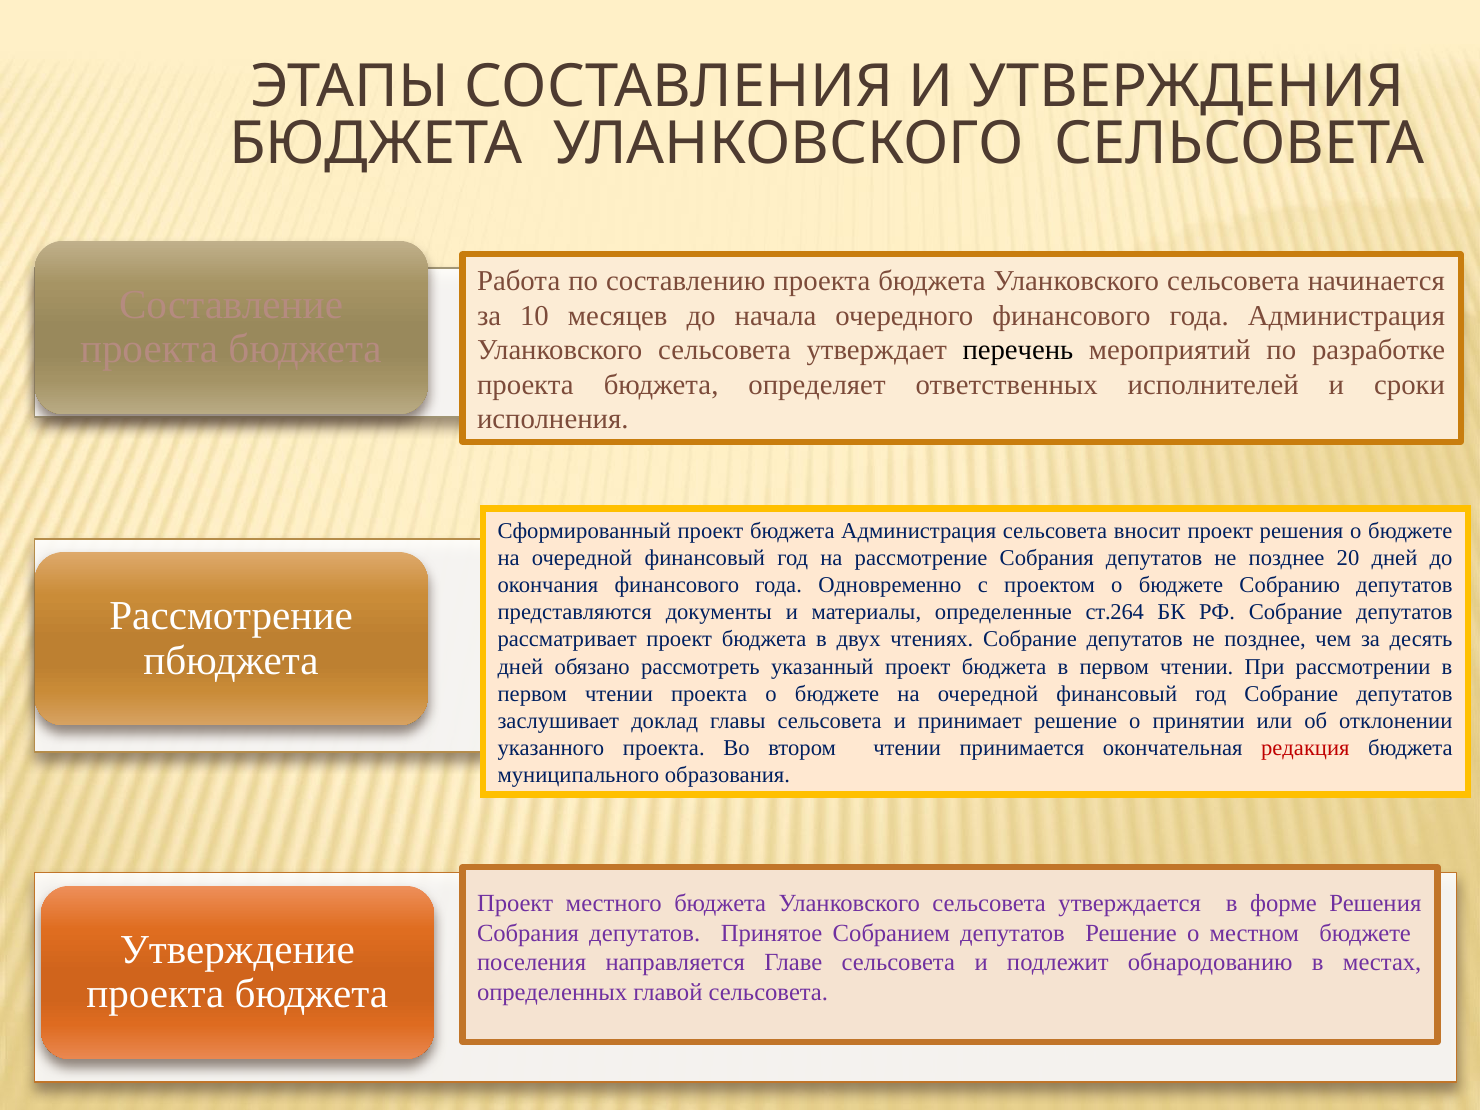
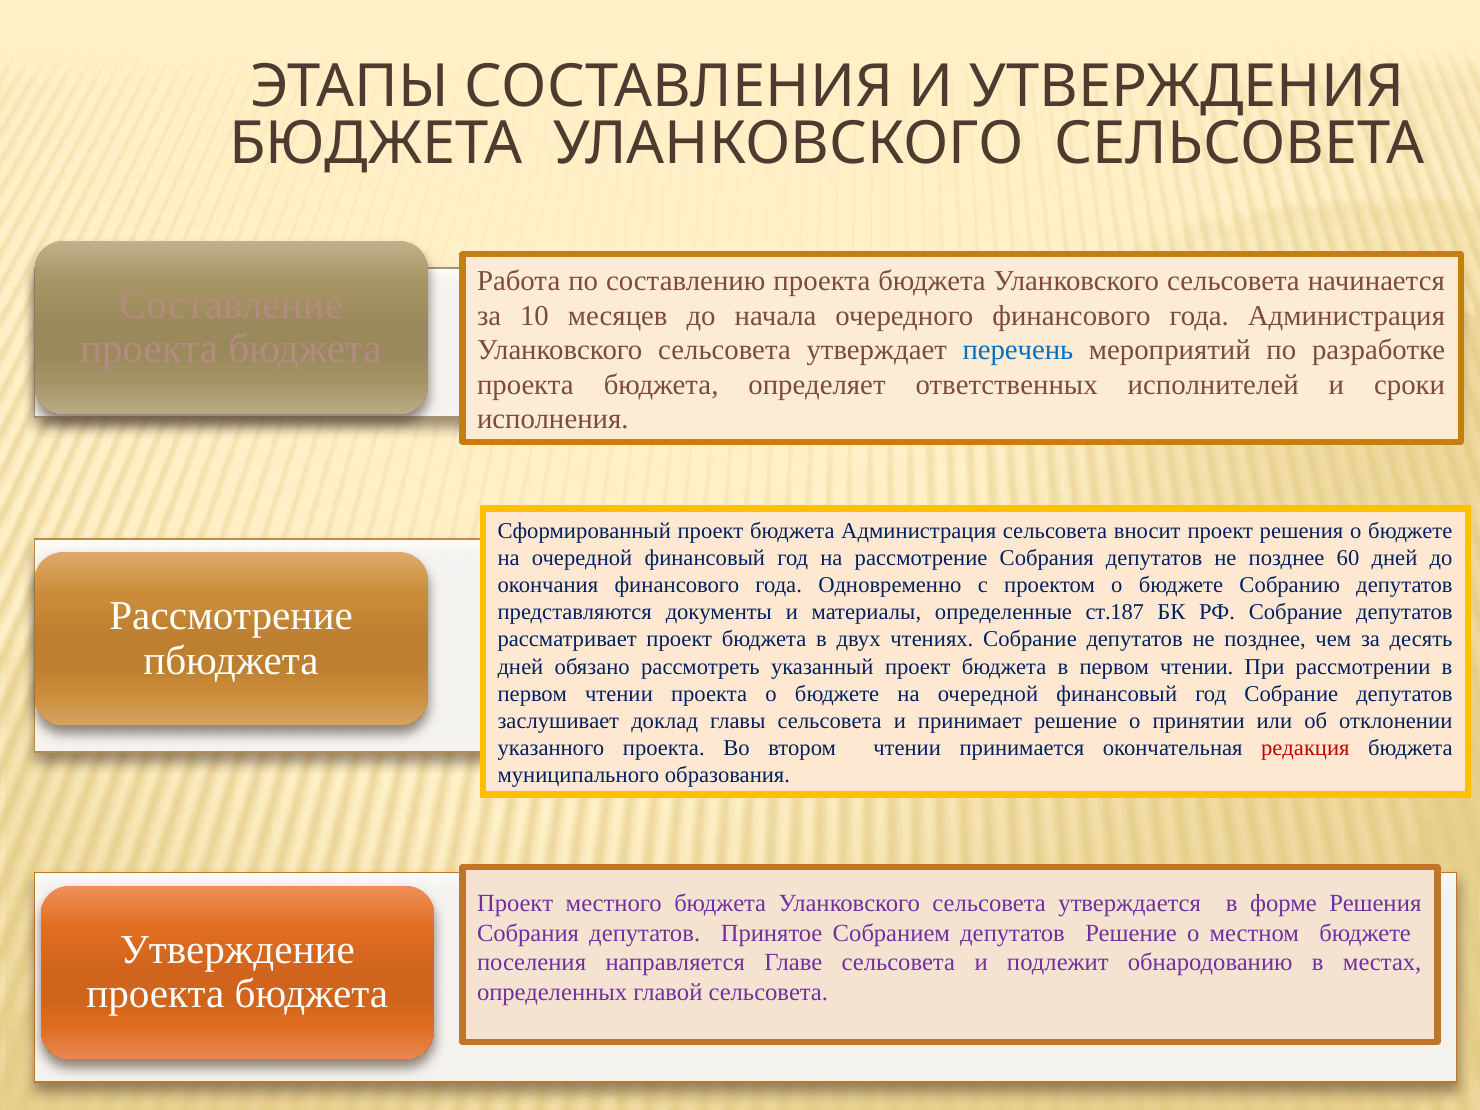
перечень colour: black -> blue (1018, 350)
20: 20 -> 60 (1348, 558)
ст.264: ст.264 -> ст.187 (1115, 612)
